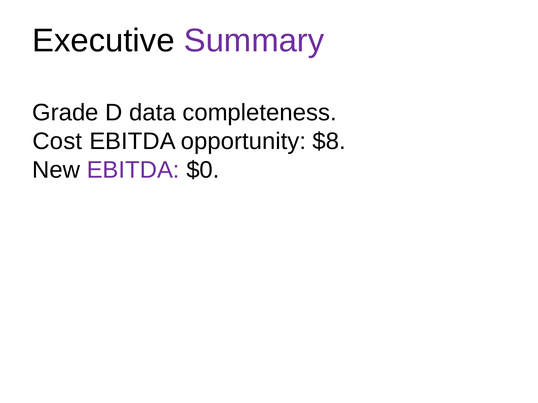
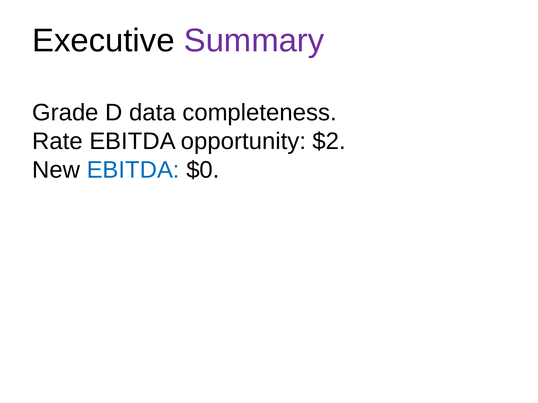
Cost: Cost -> Rate (57, 142)
$8: $8 -> $2 (329, 142)
EBITDA colour: purple -> blue (133, 170)
